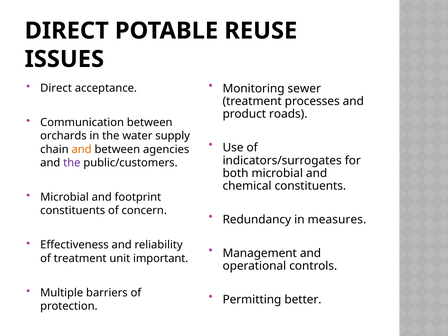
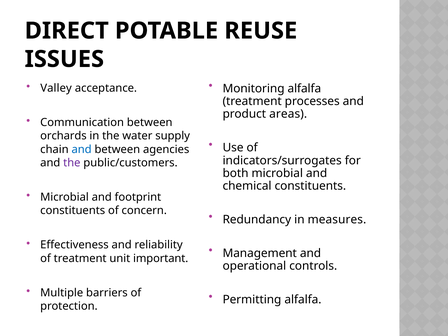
Monitoring sewer: sewer -> alfalfa (304, 89)
Direct: Direct -> Valley (56, 88)
roads: roads -> areas (288, 114)
and colour: orange -> blue (82, 149)
Permitting better: better -> alfalfa (303, 300)
